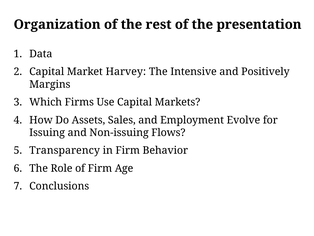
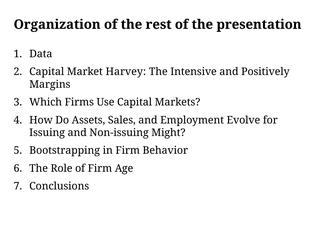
Flows: Flows -> Might (168, 132)
Transparency: Transparency -> Bootstrapping (65, 150)
